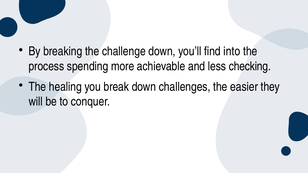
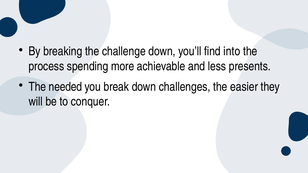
checking: checking -> presents (250, 66)
healing: healing -> needed (65, 87)
